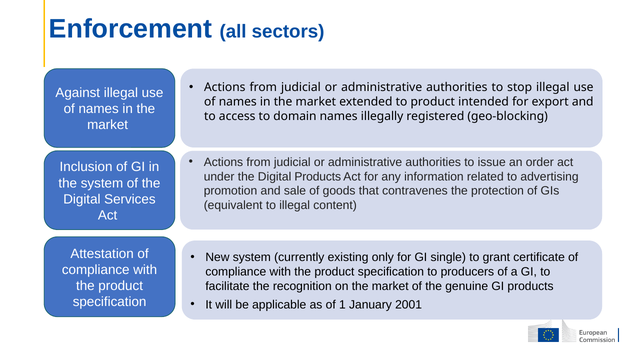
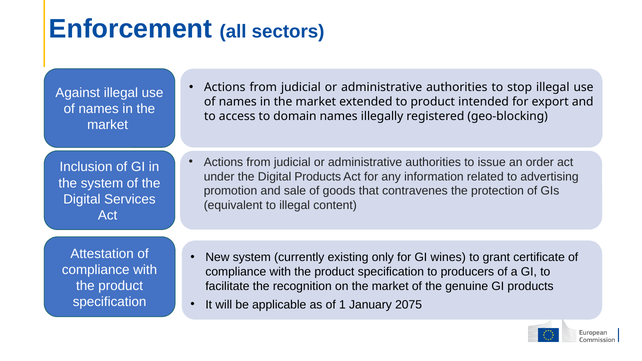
single: single -> wines (448, 257)
2001: 2001 -> 2075 (409, 305)
